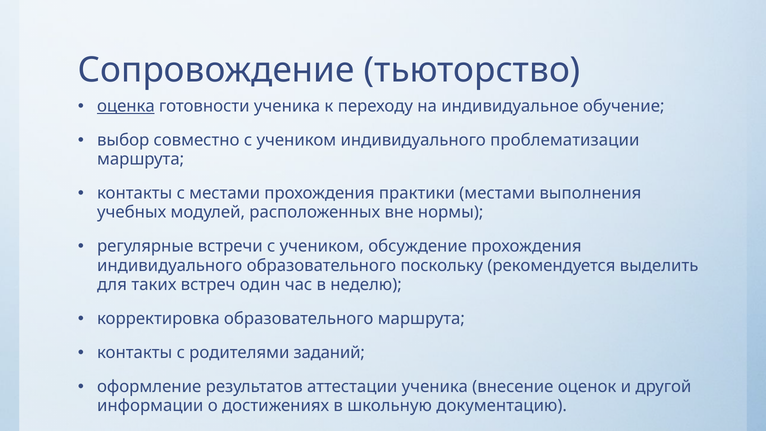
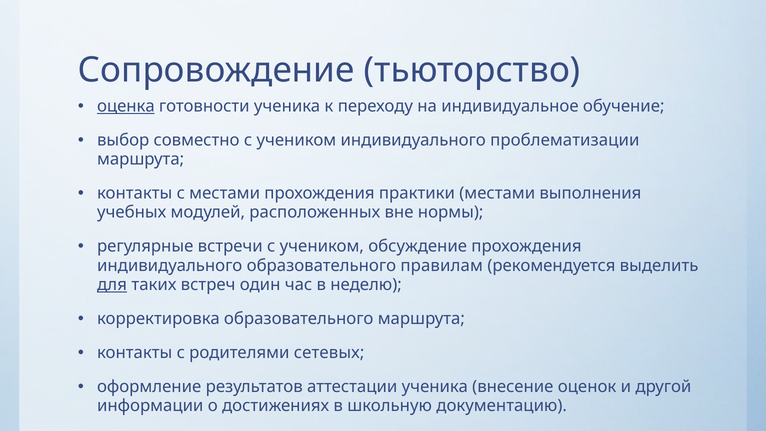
поскольку: поскольку -> правилам (442, 266)
для underline: none -> present (112, 285)
заданий: заданий -> сетевых (329, 353)
